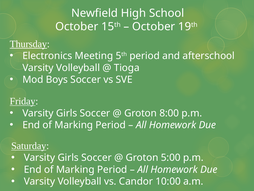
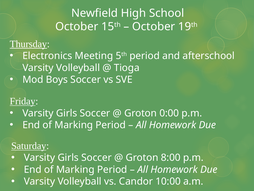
8:00: 8:00 -> 0:00 (169, 113)
5:00: 5:00 -> 8:00 (171, 157)
